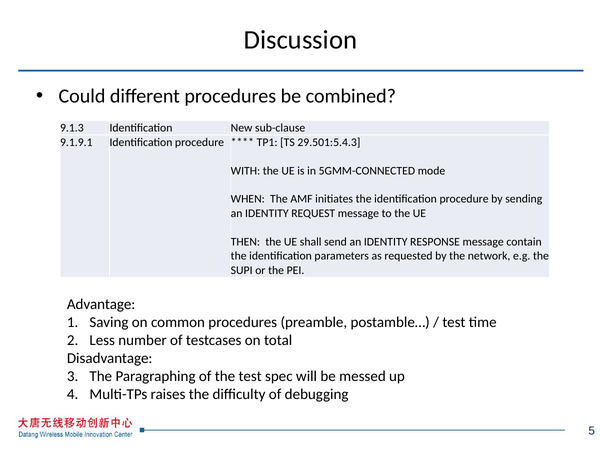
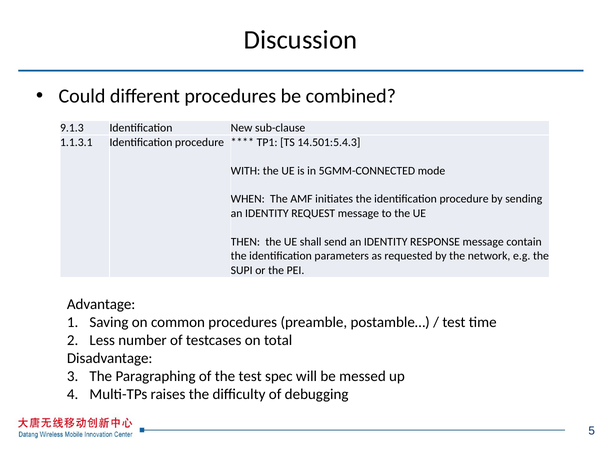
9.1.9.1: 9.1.9.1 -> 1.1.3.1 (76, 142)
29.501:5.4.3: 29.501:5.4.3 -> 14.501:5.4.3 (329, 142)
